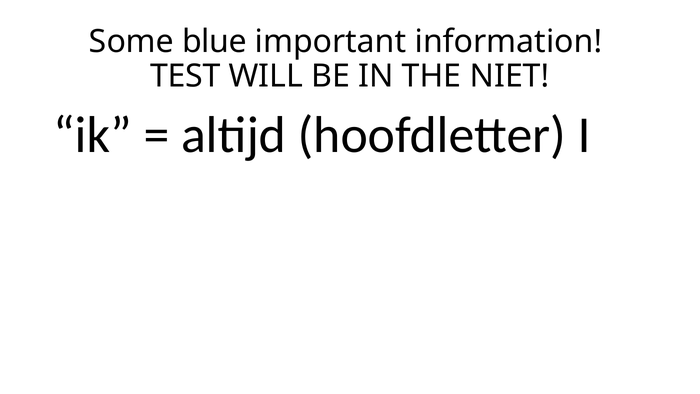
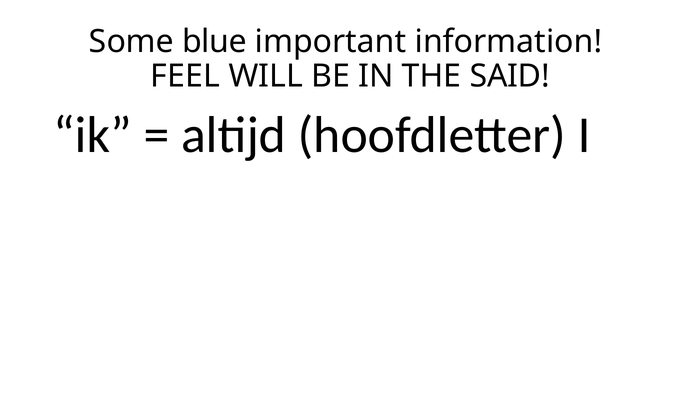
TEST: TEST -> FEEL (185, 76)
NIET: NIET -> SAID (510, 76)
